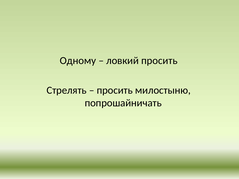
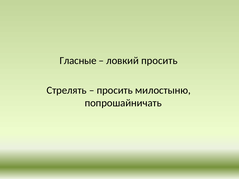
Одному: Одному -> Гласные (78, 61)
